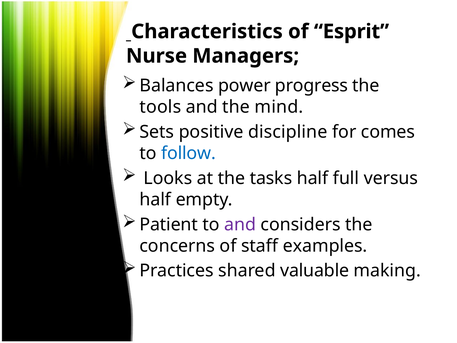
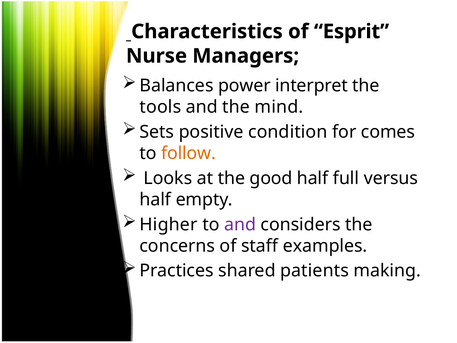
progress: progress -> interpret (312, 86)
discipline: discipline -> condition (288, 132)
follow colour: blue -> orange (189, 153)
tasks: tasks -> good (271, 178)
Patient: Patient -> Higher (169, 224)
valuable: valuable -> patients (314, 271)
